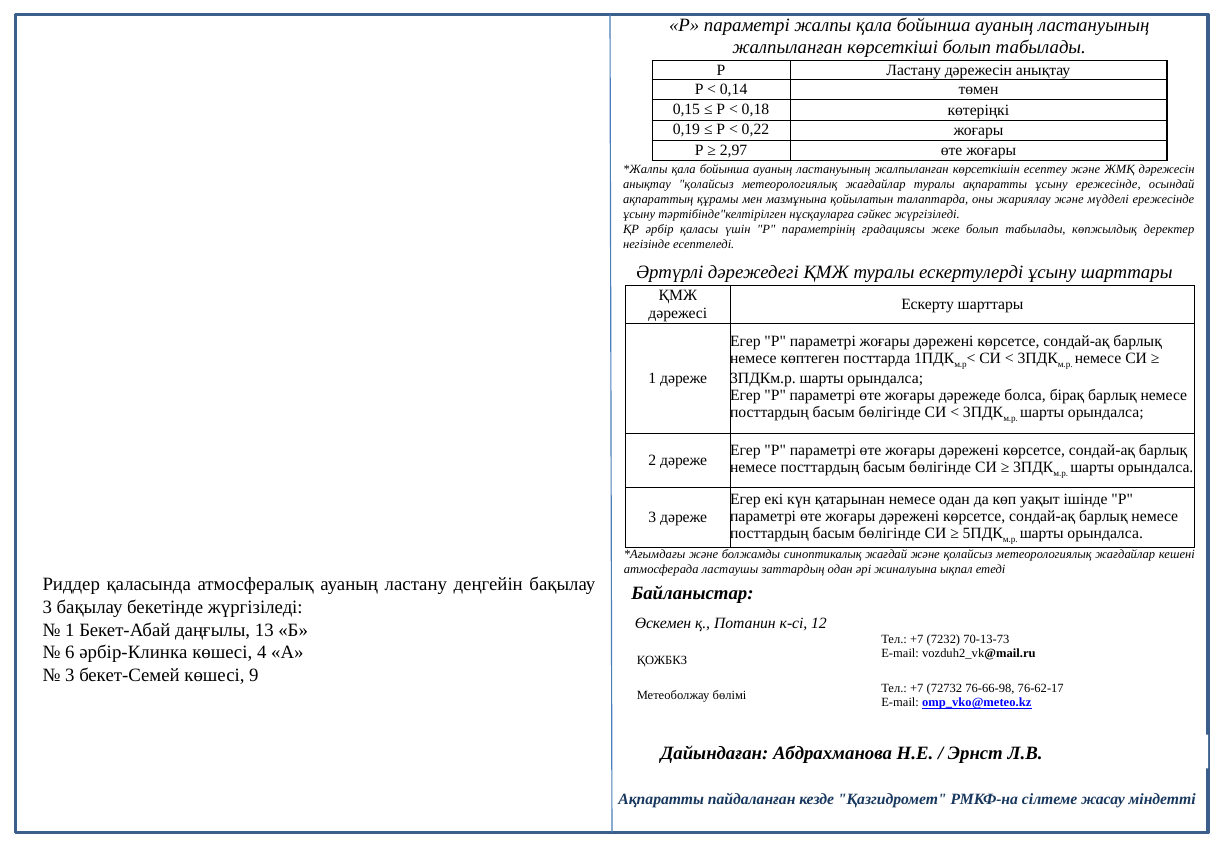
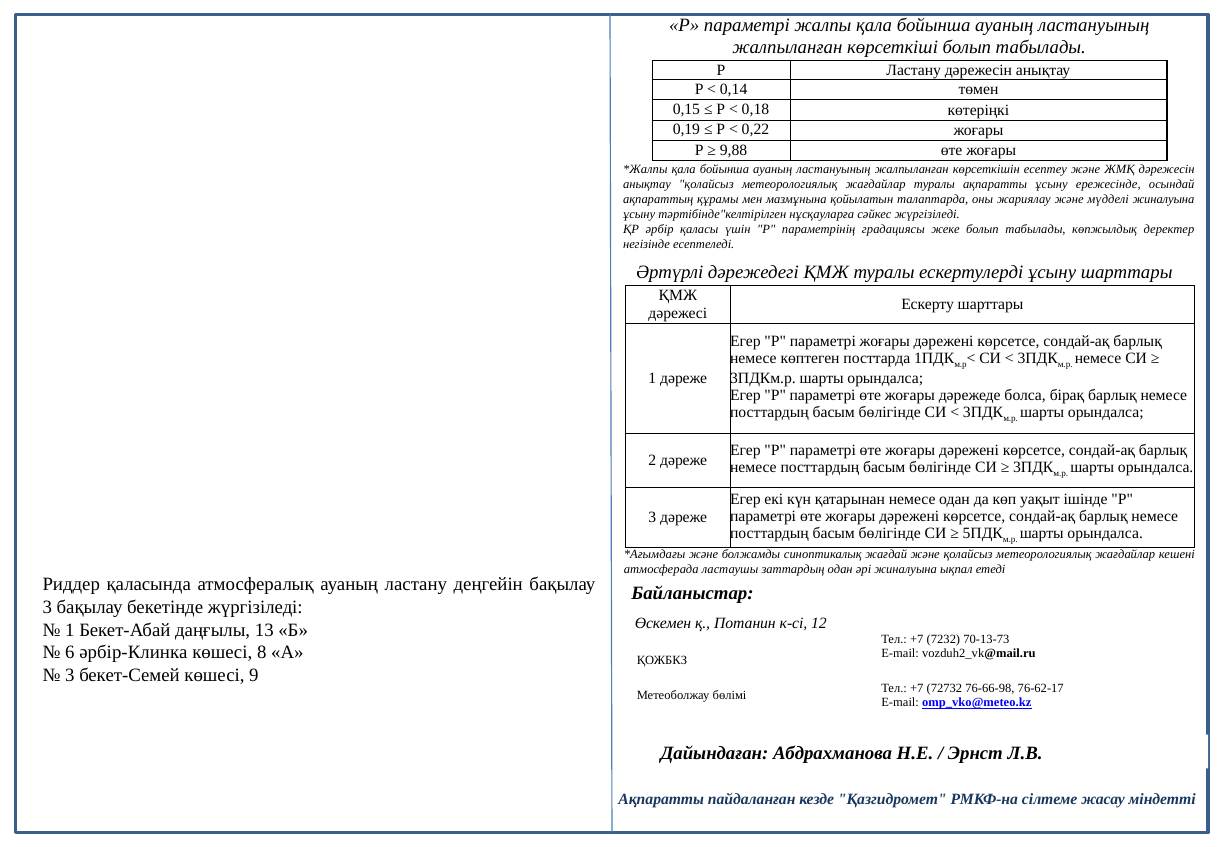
2,97: 2,97 -> 9,88 (734, 150)
мүдделі ережесінде: ережесінде -> жиналуына (1164, 199)
4: 4 -> 8 (262, 653)
